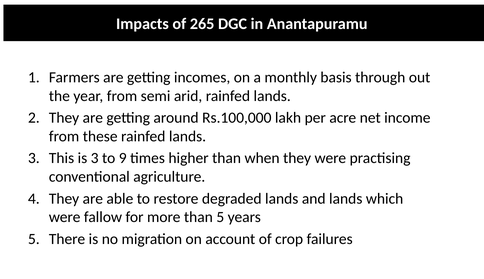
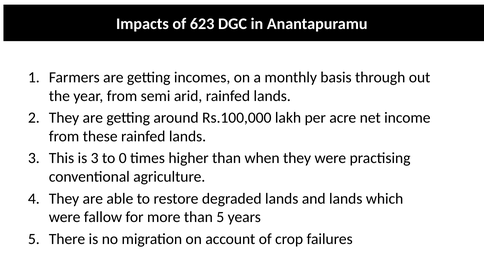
265: 265 -> 623 (202, 24)
9: 9 -> 0 (123, 158)
